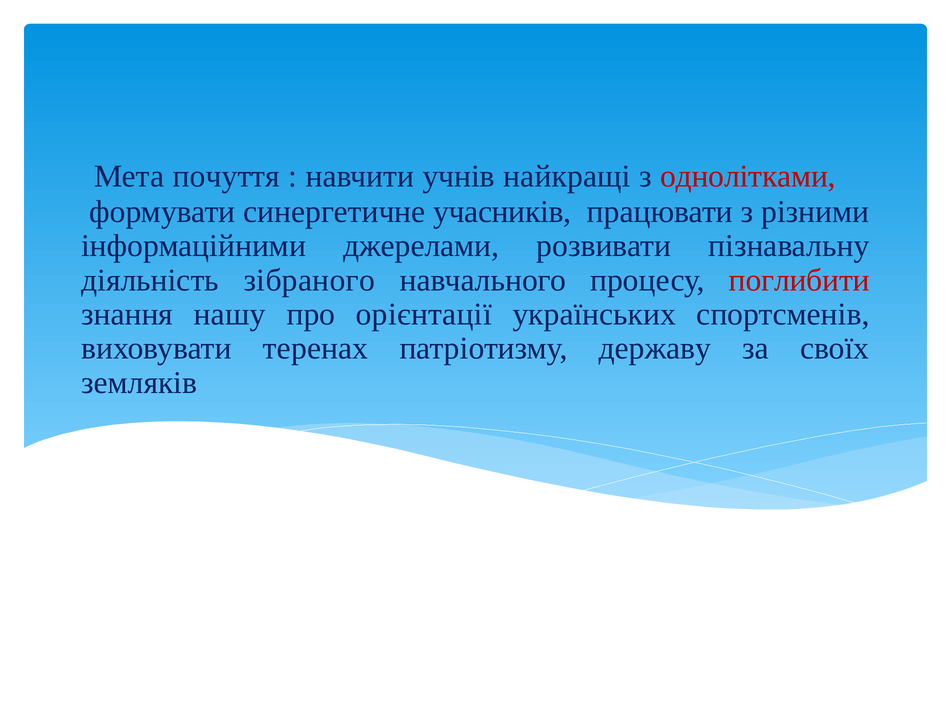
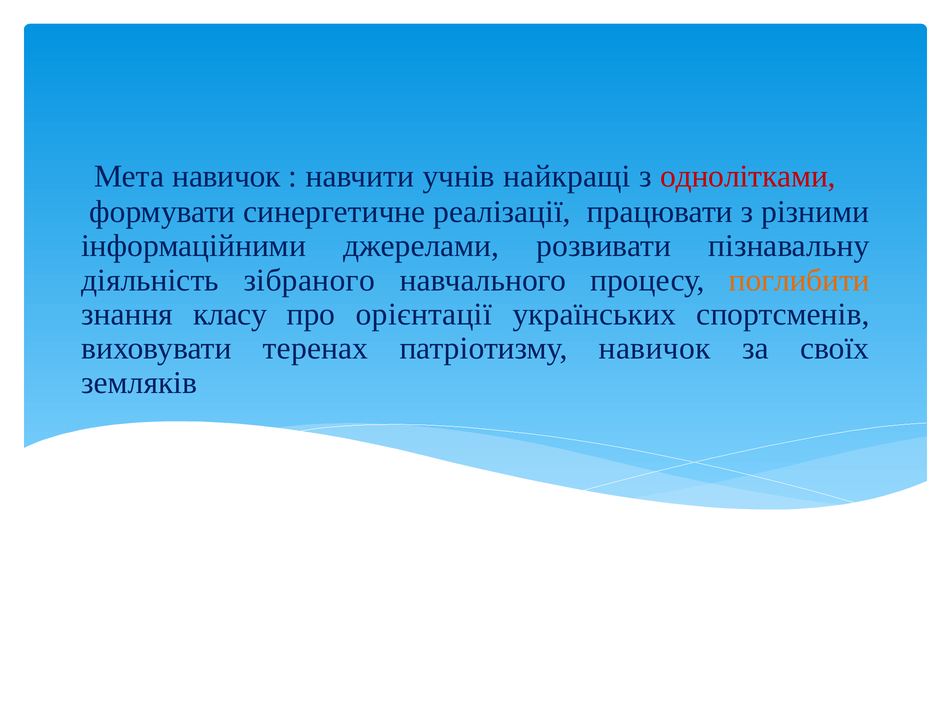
Мета почуття: почуття -> навичок (226, 176)
учасників: учасників -> реалізації (502, 212)
поглибити colour: red -> orange (799, 280)
нашу: нашу -> класу (230, 314)
патріотизму державу: державу -> навичок (655, 349)
